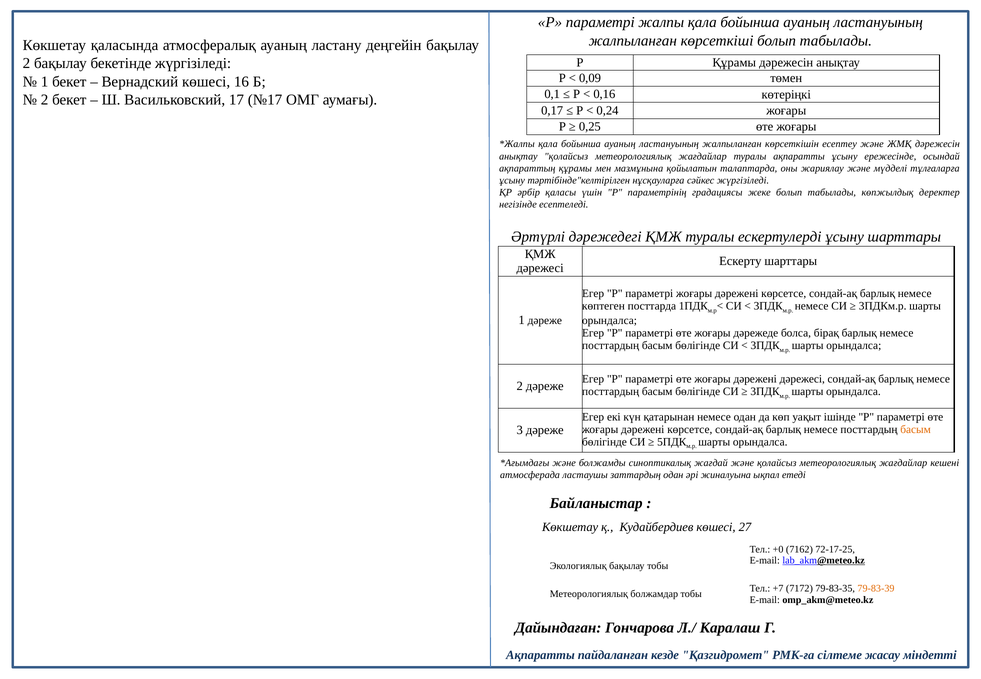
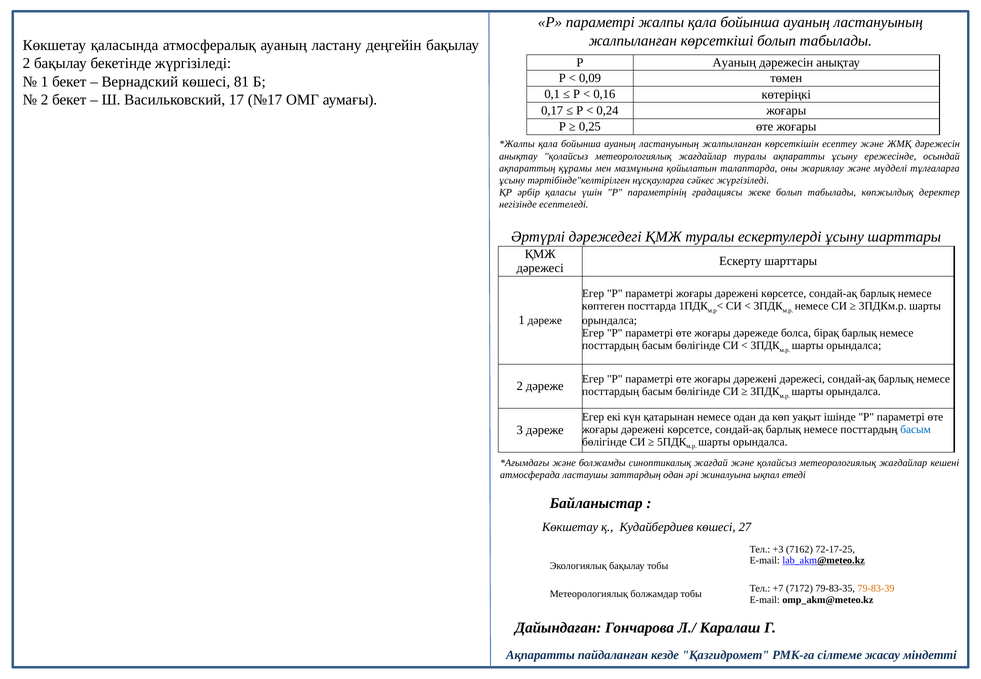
Р Құрамы: Құрамы -> Ауаның (734, 63)
16: 16 -> 81 (241, 82)
басым colour: orange -> blue (916, 429)
+0: +0 -> +3 (778, 549)
